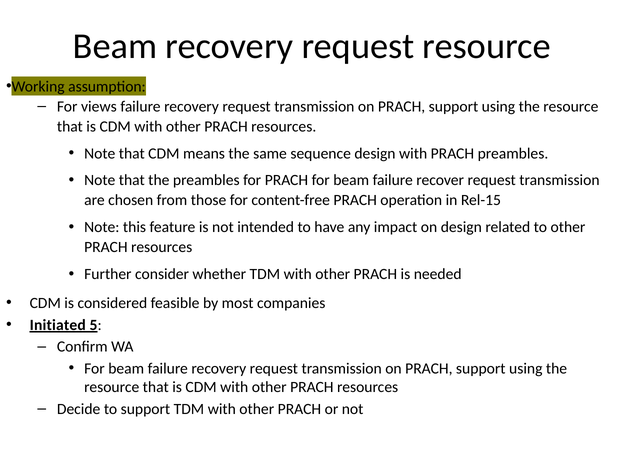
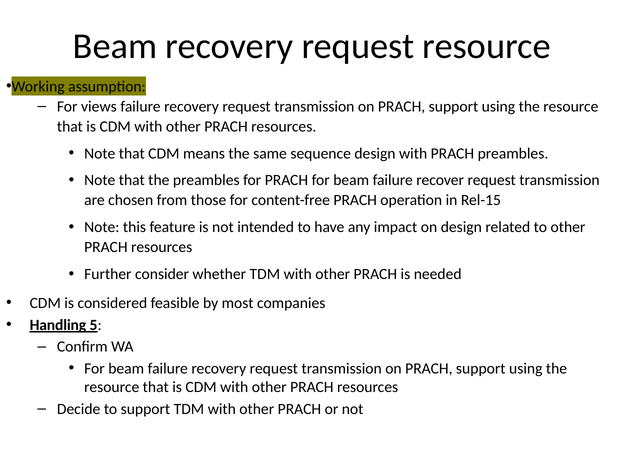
Initiated: Initiated -> Handling (58, 325)
